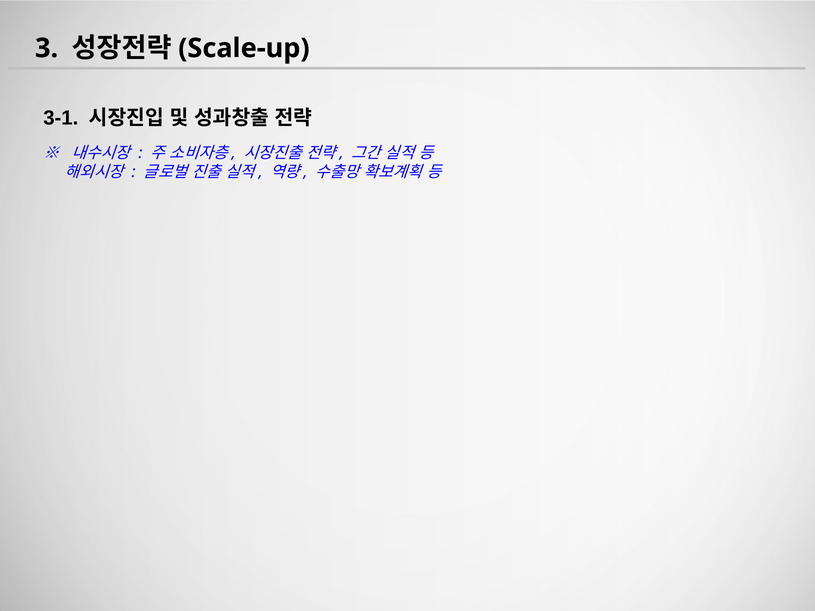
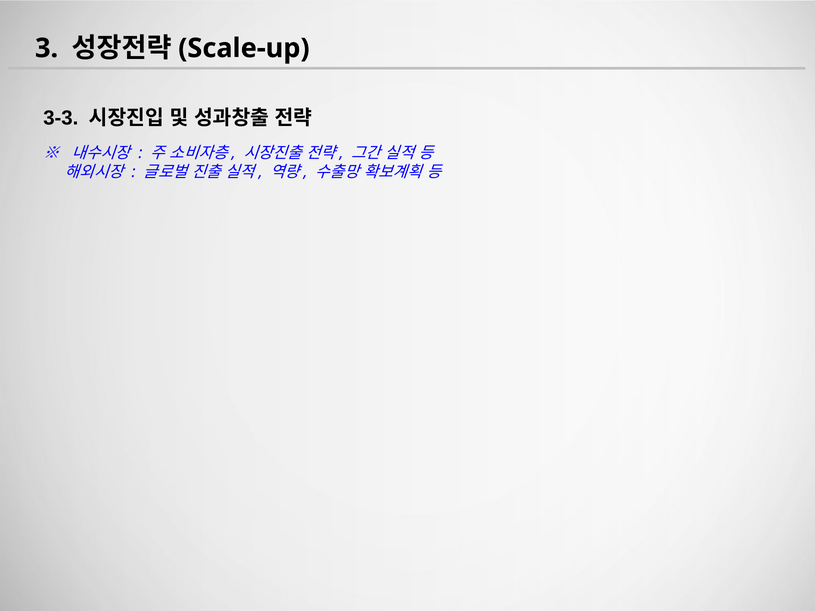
3-1: 3-1 -> 3-3 (61, 118)
